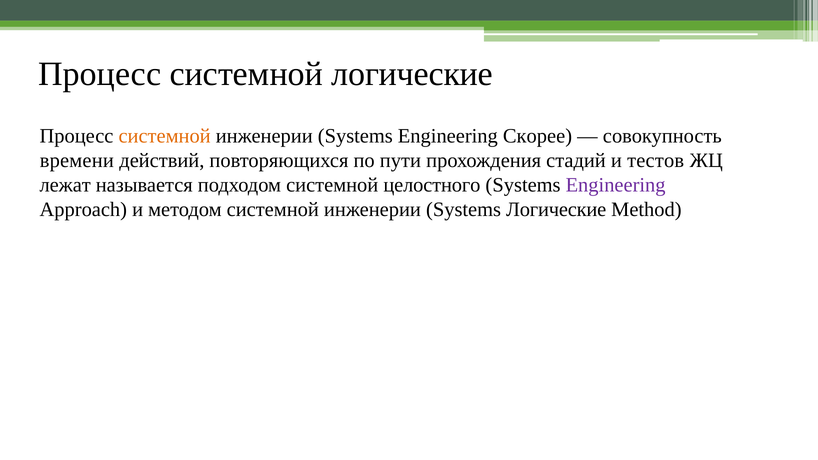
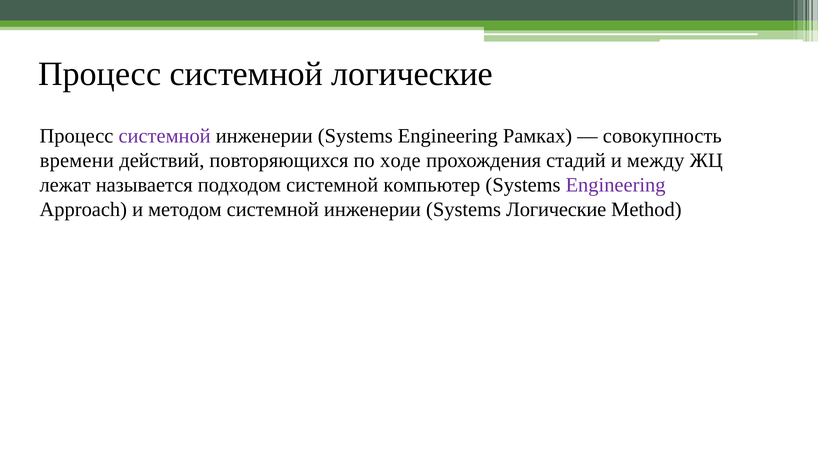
системной colour: orange -> purple (165, 136)
Скорее: Скорее -> Рамках (538, 136)
пути: пути -> ходе (400, 161)
тестов: тестов -> между (656, 161)
целостного: целостного -> компьютер (432, 185)
